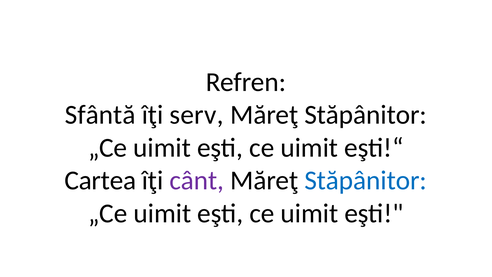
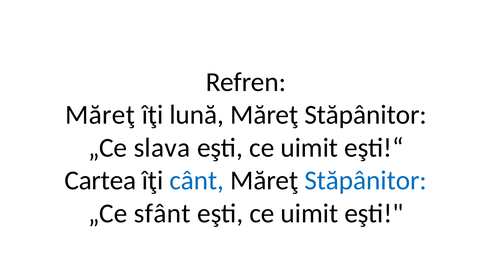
Sfântă: Sfântă -> Măreţ (100, 115)
serv: serv -> lună (197, 115)
uimit: uimit -> slava (162, 148)
cânt colour: purple -> blue (197, 180)
uimit: uimit -> sfânt (162, 213)
